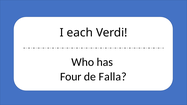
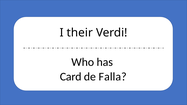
each: each -> their (80, 33)
Four: Four -> Card (71, 77)
